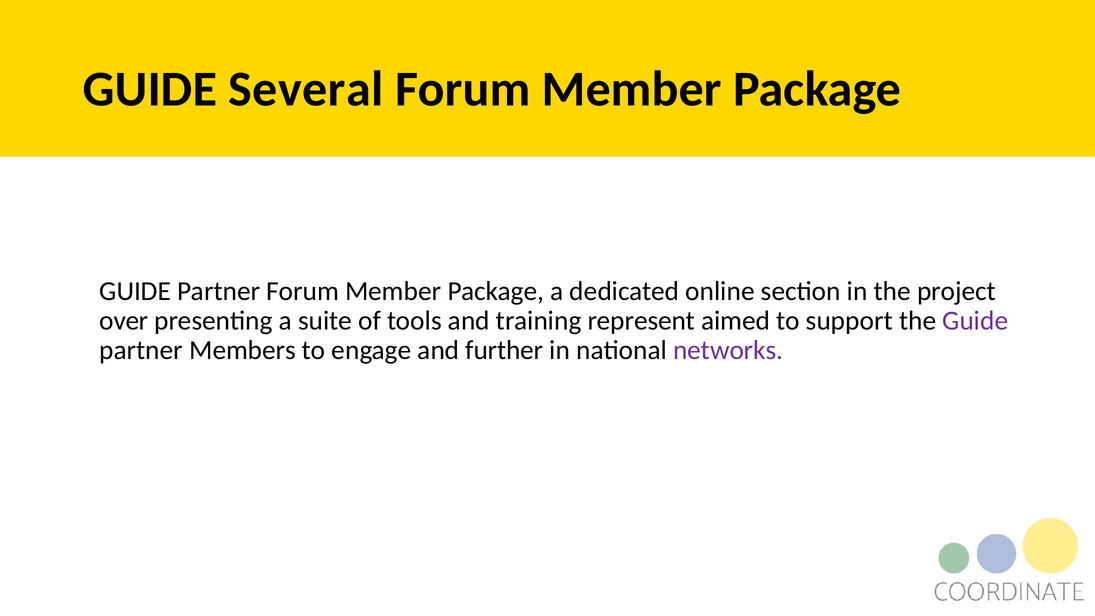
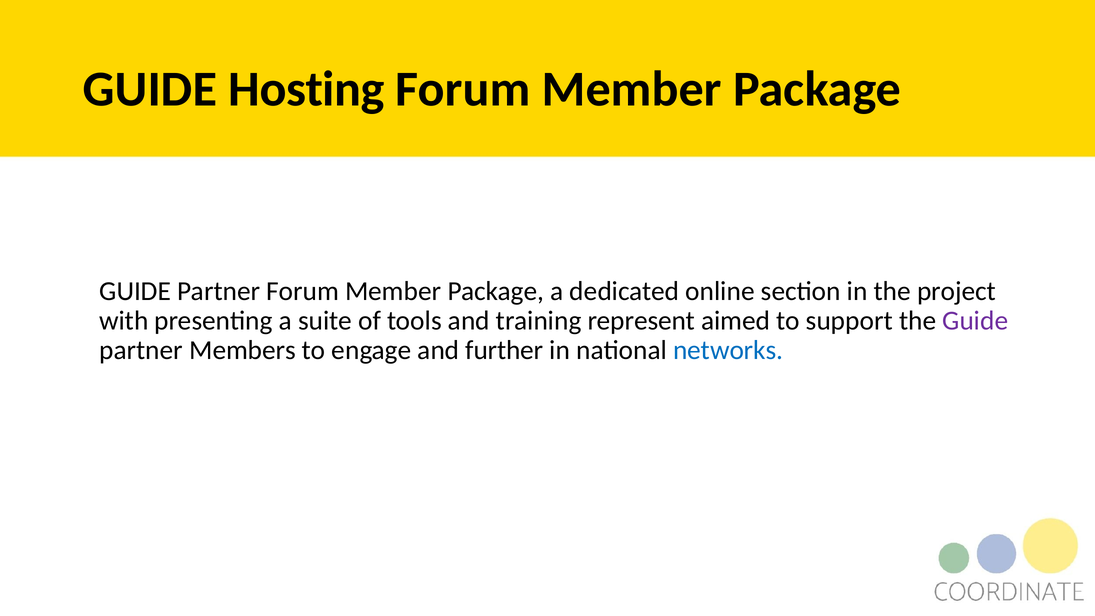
Several: Several -> Hosting (306, 89)
over: over -> with (124, 321)
networks colour: purple -> blue (728, 350)
